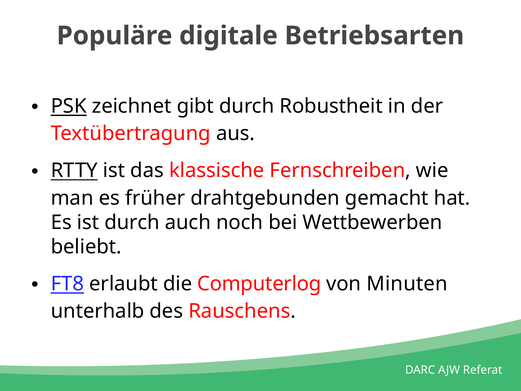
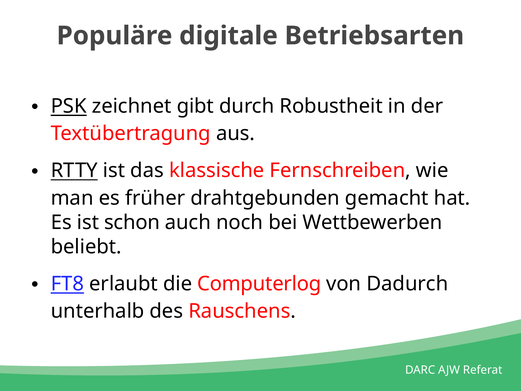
ist durch: durch -> schon (132, 222)
Minuten: Minuten -> Dadurch (407, 284)
